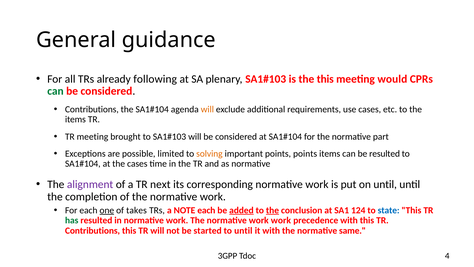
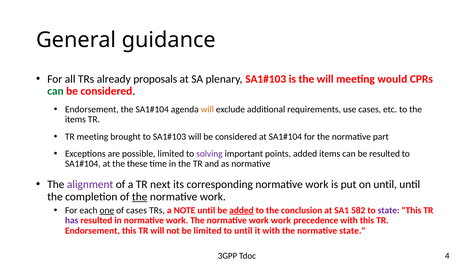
following: following -> proposals (155, 79)
the this: this -> will (325, 79)
Contributions: Contributions -> Endorsement (92, 109)
solving colour: orange -> purple (209, 153)
points points: points -> added (305, 153)
the cases: cases -> these (137, 164)
the underline: none -> present (140, 196)
of takes: takes -> cases (137, 210)
NOTE each: each -> until (206, 210)
the underline: present -> none (272, 210)
124: 124 -> 582 (358, 210)
state colour: blue -> purple (389, 210)
has colour: green -> purple (72, 220)
Contributions: Contributions -> Endorsement (92, 230)
be started: started -> limited (208, 230)
normative same: same -> state (352, 230)
